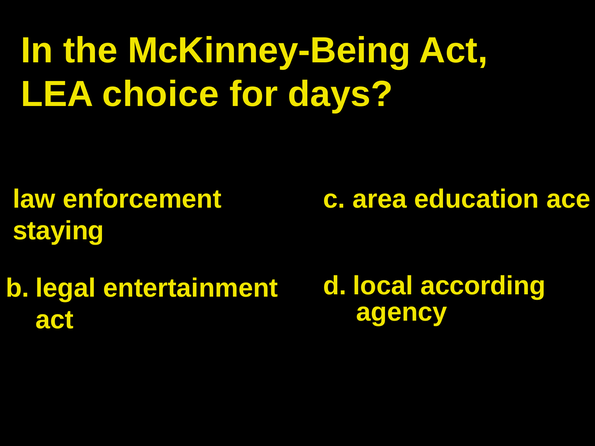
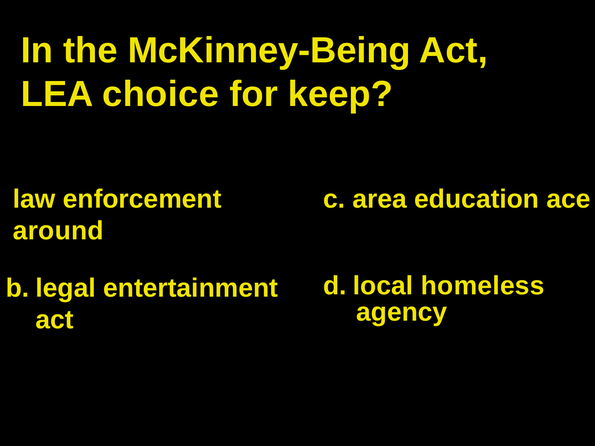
days: days -> keep (340, 94)
staying: staying -> around (58, 231)
according: according -> homeless (483, 286)
